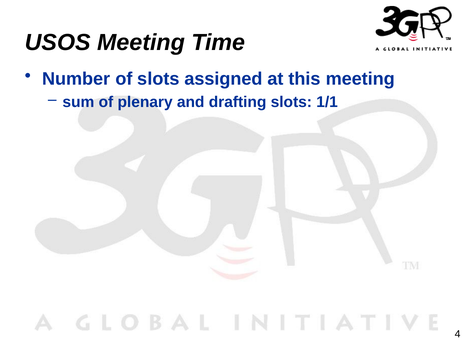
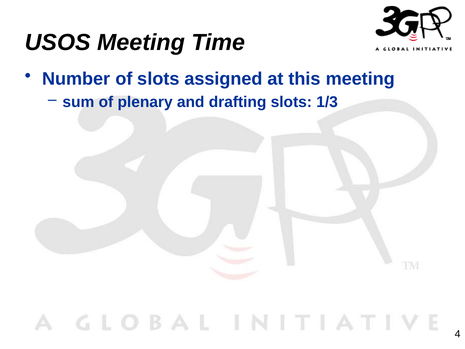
1/1: 1/1 -> 1/3 (327, 102)
